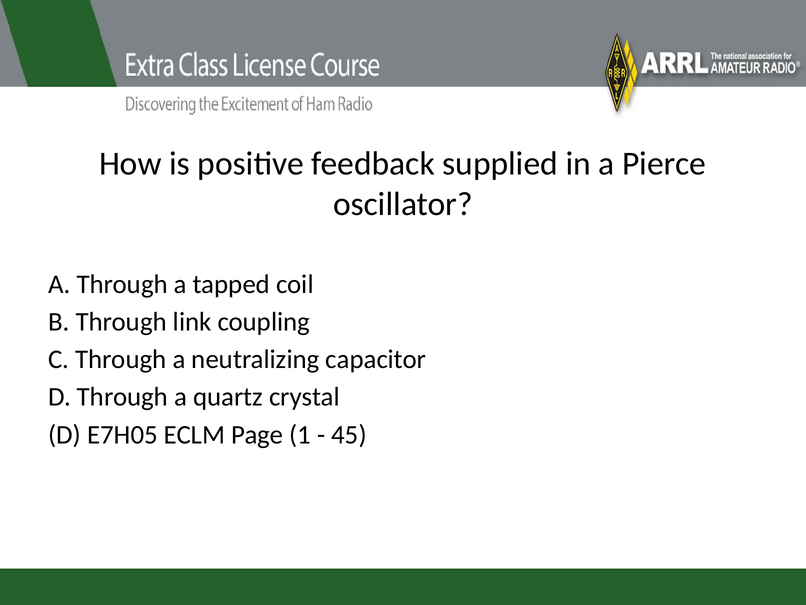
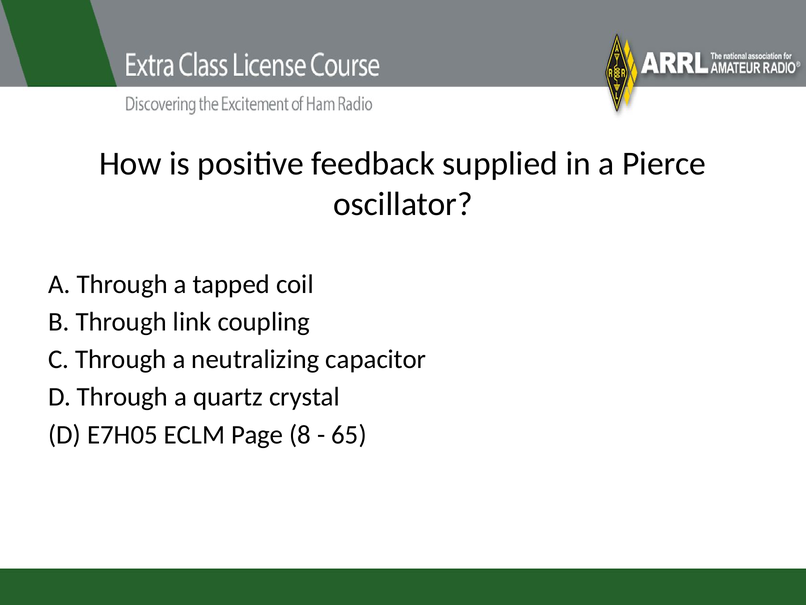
1: 1 -> 8 (300, 434)
45: 45 -> 65 (349, 434)
